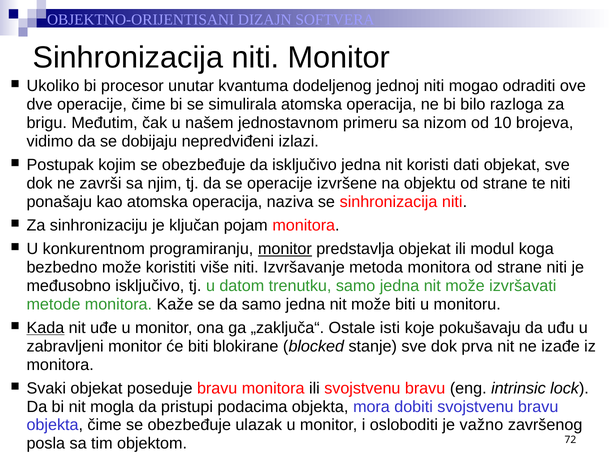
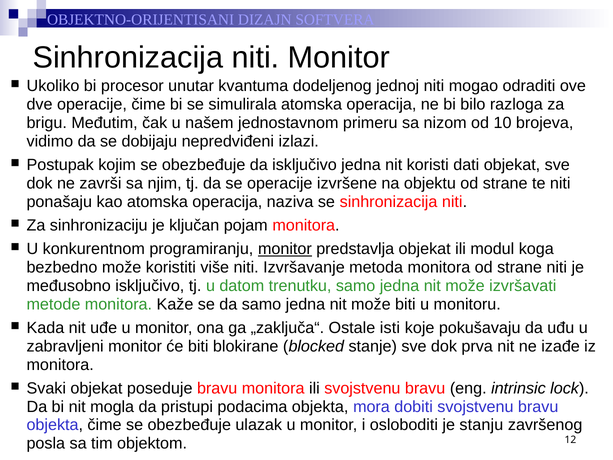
Kada underline: present -> none (45, 328)
važno: važno -> stanju (481, 425)
72: 72 -> 12 (570, 439)
